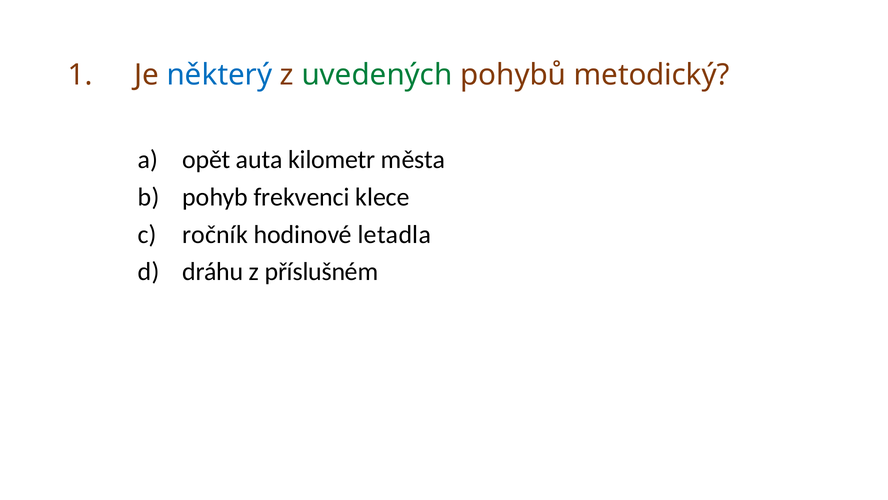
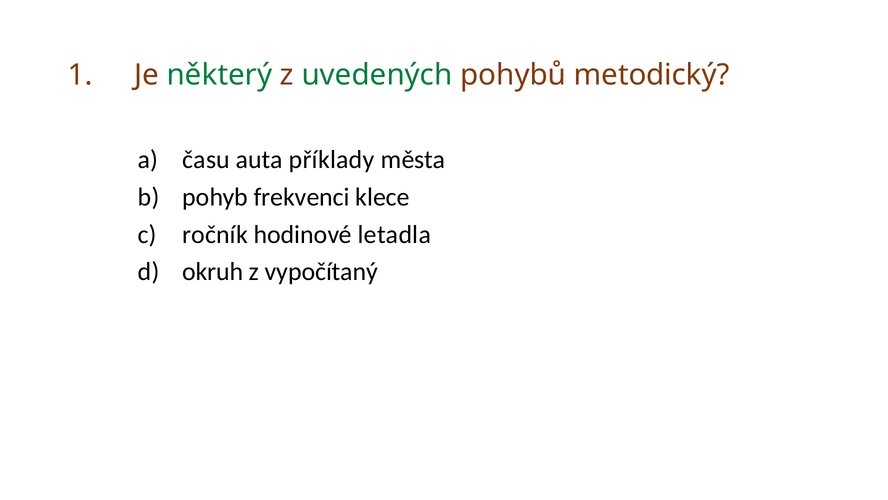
některý colour: blue -> green (219, 75)
opět: opět -> času (206, 160)
kilometr: kilometr -> příklady (332, 160)
dráhu: dráhu -> okruh (213, 271)
příslušném: příslušném -> vypočítaný (321, 271)
